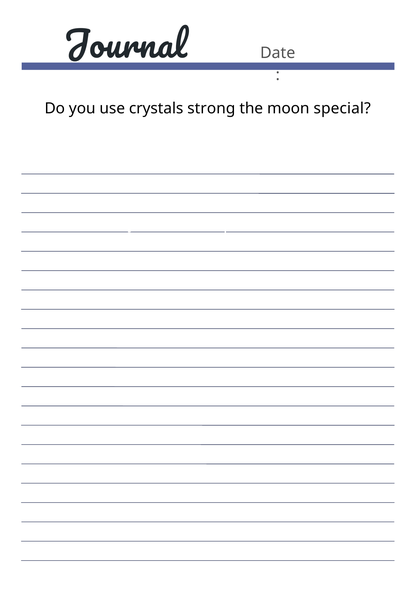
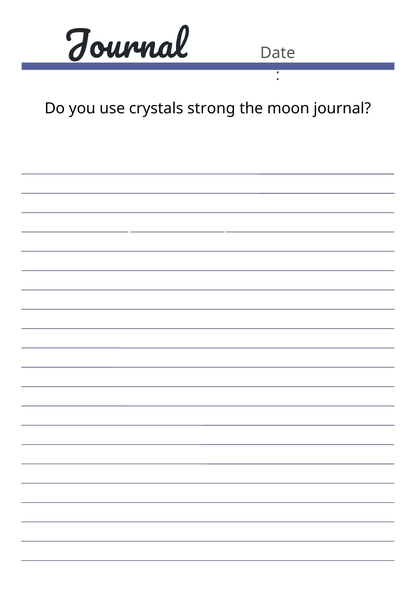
moon special: special -> journal (342, 108)
